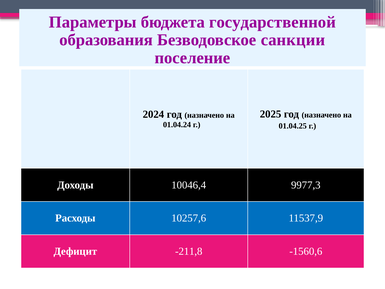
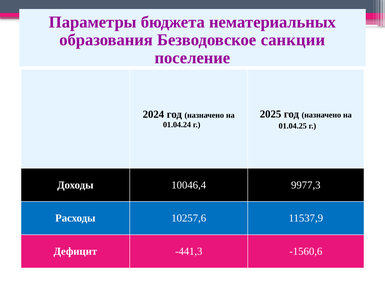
государственной: государственной -> нематериальных (273, 22)
-211,8: -211,8 -> -441,3 (189, 251)
